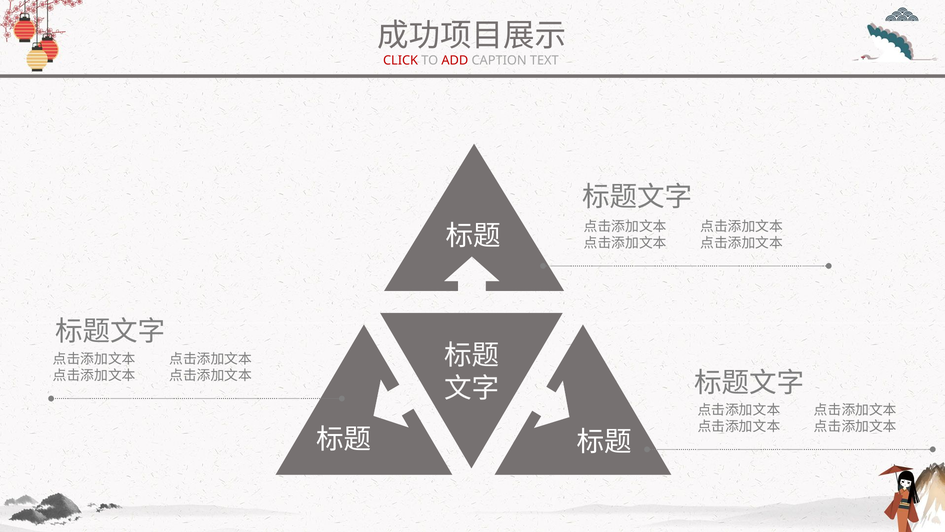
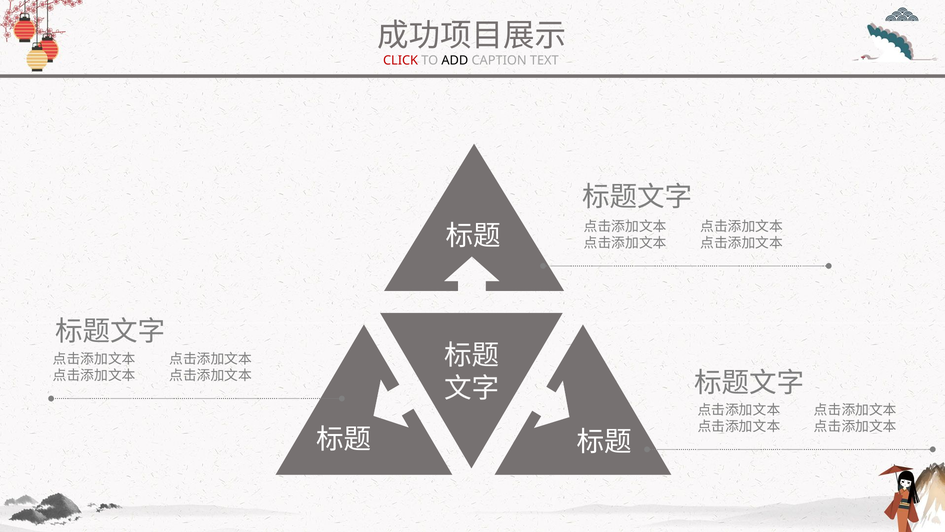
ADD colour: red -> black (455, 60)
